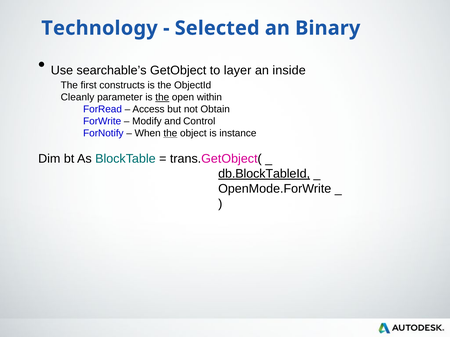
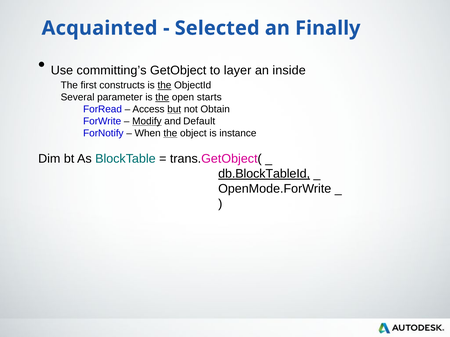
Technology: Technology -> Acquainted (99, 28)
Binary: Binary -> Finally (328, 28)
searchable’s: searchable’s -> committing’s (112, 71)
the underline: none -> present (164, 85)
Cleanly: Cleanly -> Several (78, 97)
within: within -> starts (209, 97)
but underline: none -> present (174, 109)
Modify underline: none -> present (147, 121)
Control: Control -> Default (199, 121)
